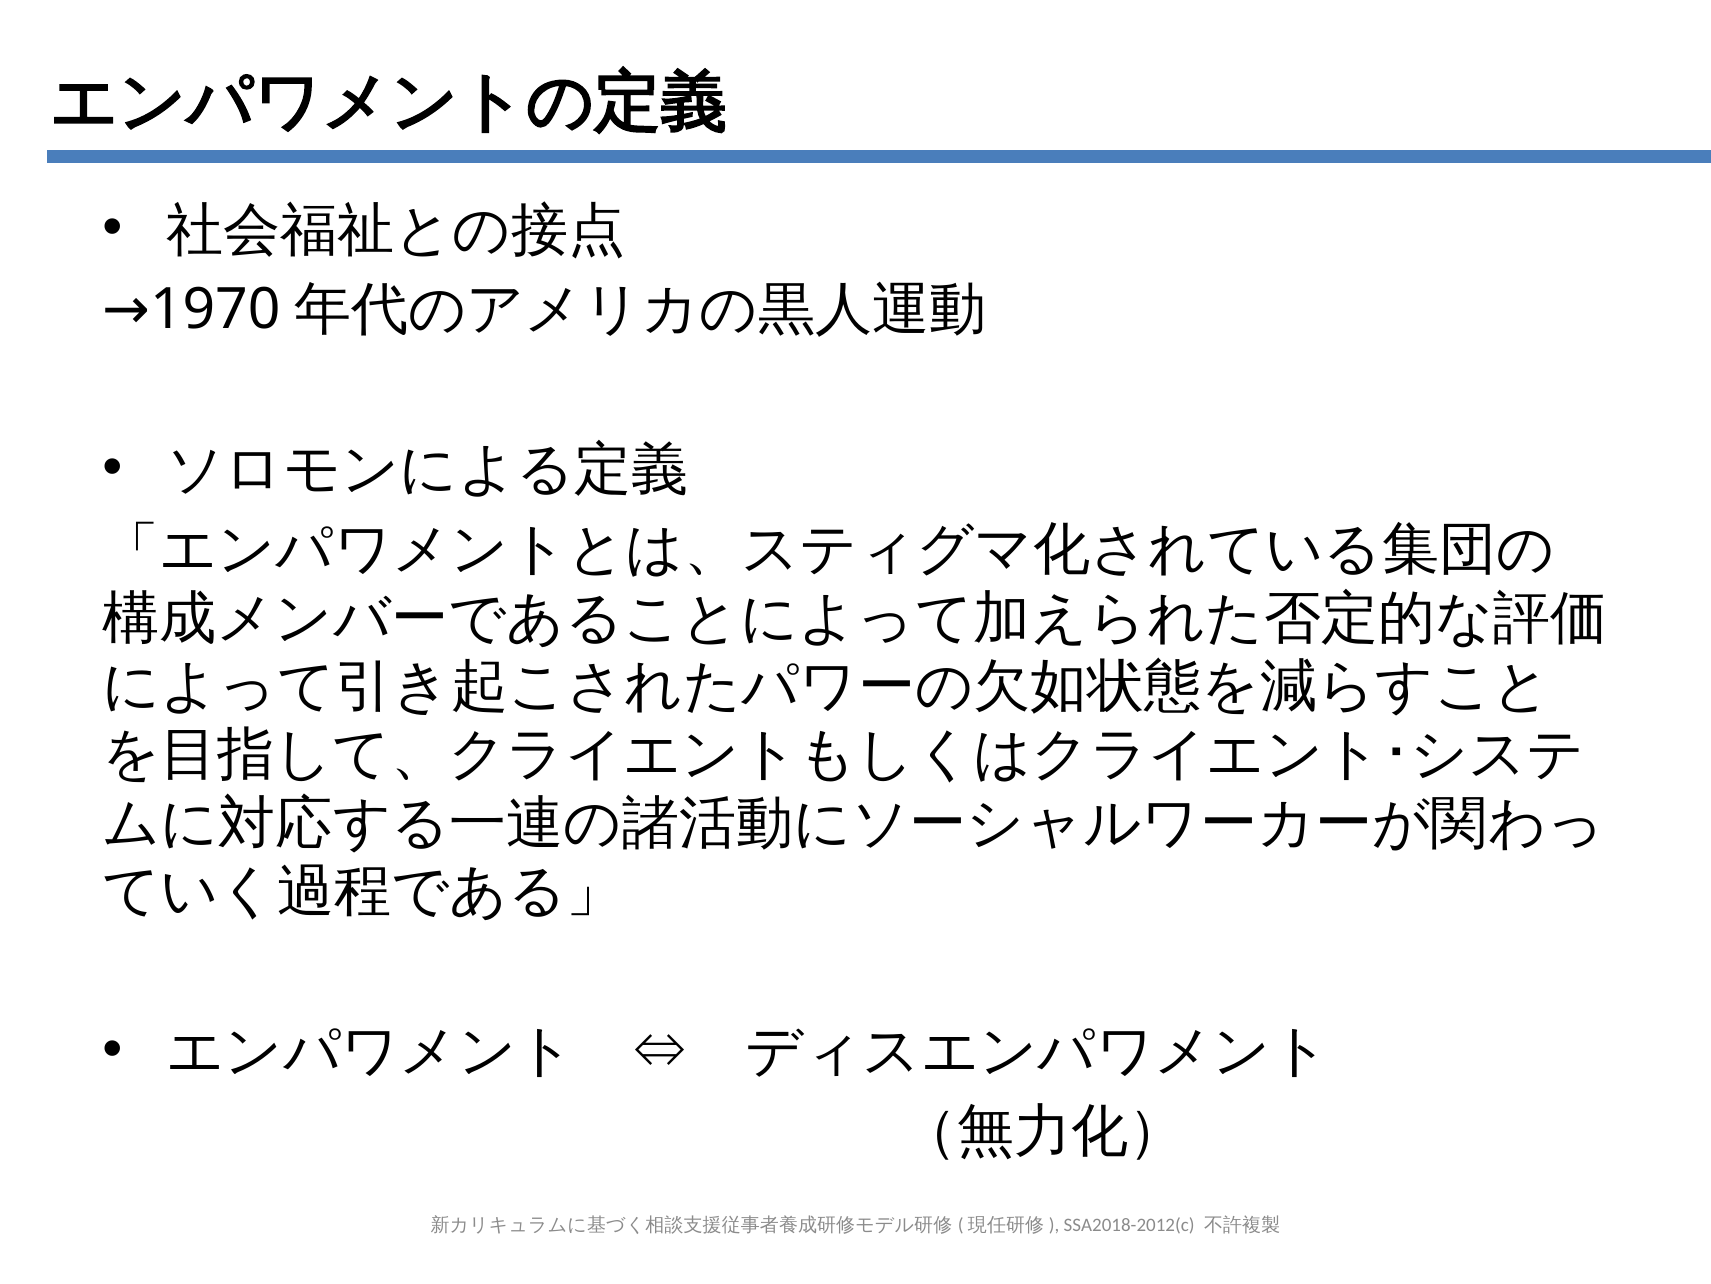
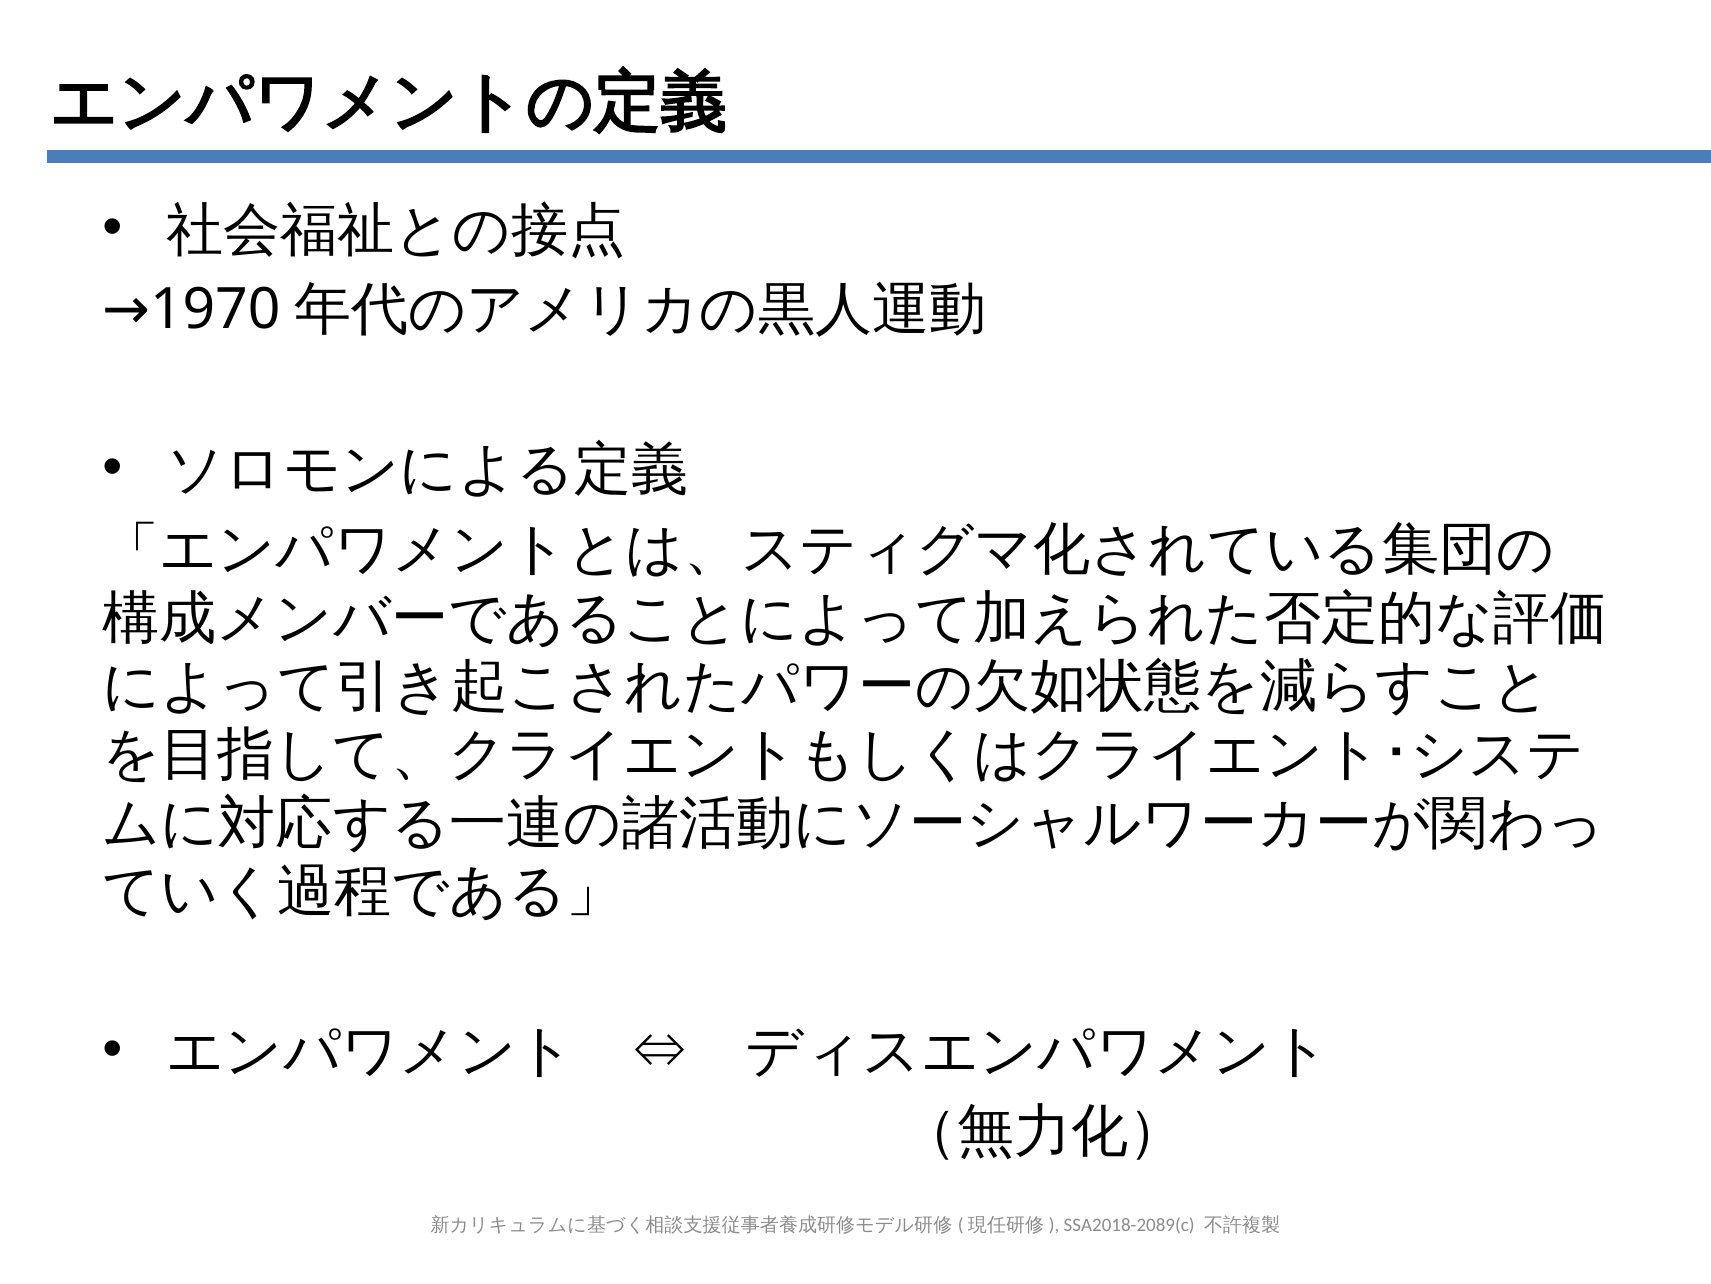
SSA2018-2012(c: SSA2018-2012(c -> SSA2018-2089(c (1129, 1225)
